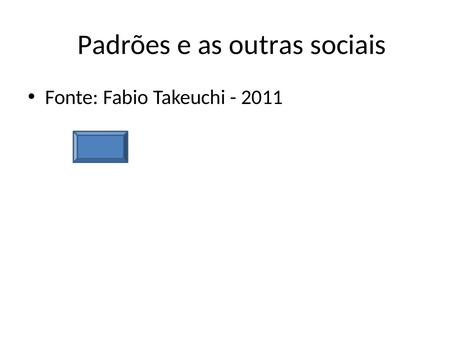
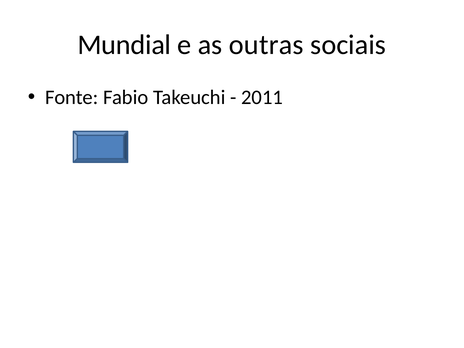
Padrões: Padrões -> Mundial (124, 45)
